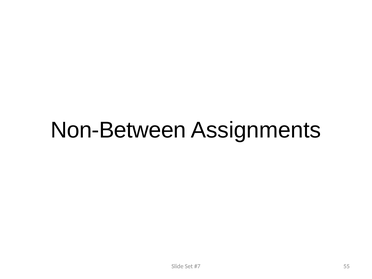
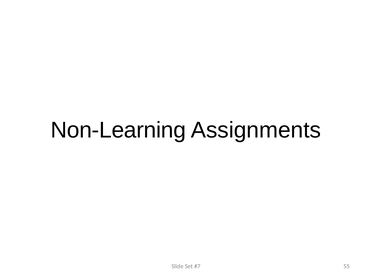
Non-Between: Non-Between -> Non-Learning (118, 130)
